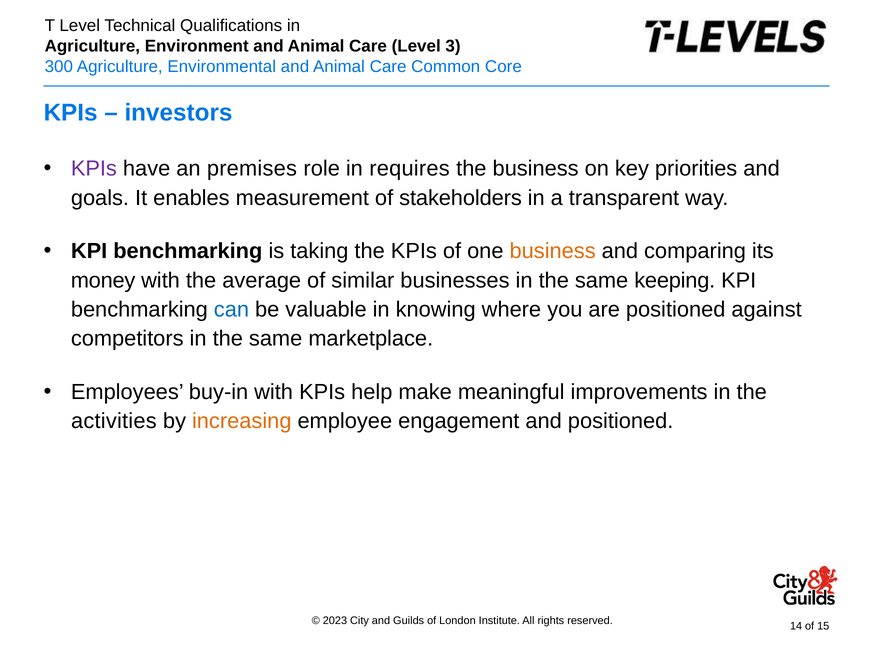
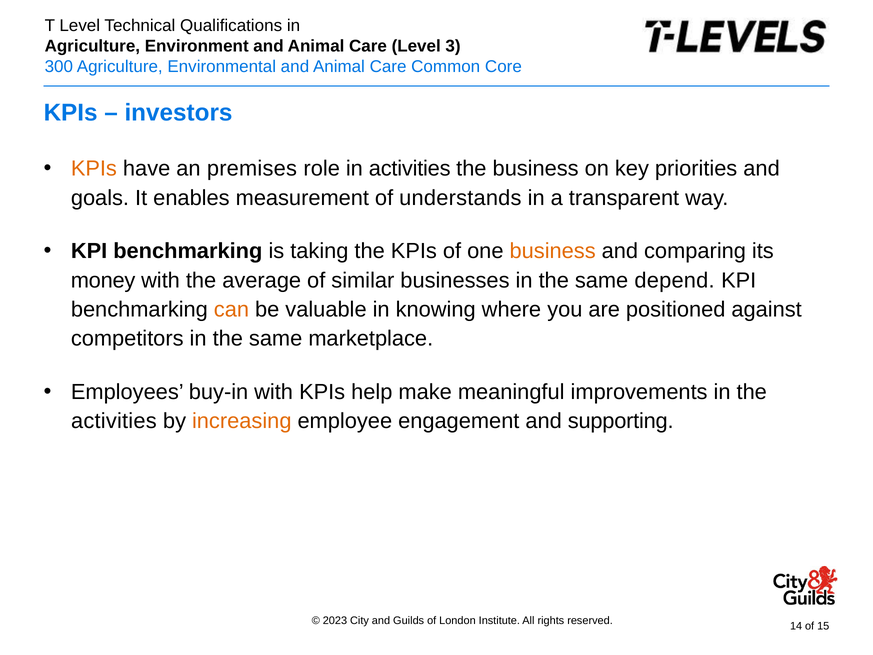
KPIs colour: purple -> orange (94, 169)
in requires: requires -> activities (410, 169)
stakeholders: stakeholders -> understands (460, 198)
keeping: keeping -> depend (675, 280)
can colour: blue -> orange (231, 309)
and positioned: positioned -> supporting (621, 421)
